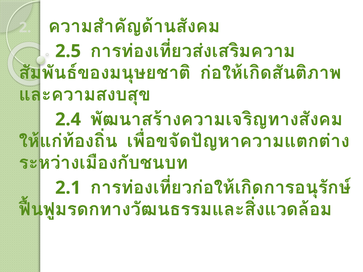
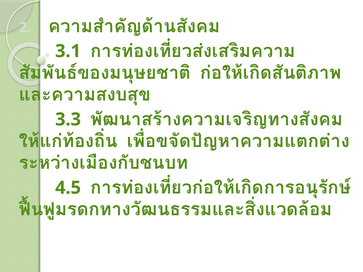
2.5: 2.5 -> 3.1 (68, 51)
2.4: 2.4 -> 3.3 (68, 120)
2.1: 2.1 -> 4.5 (68, 188)
